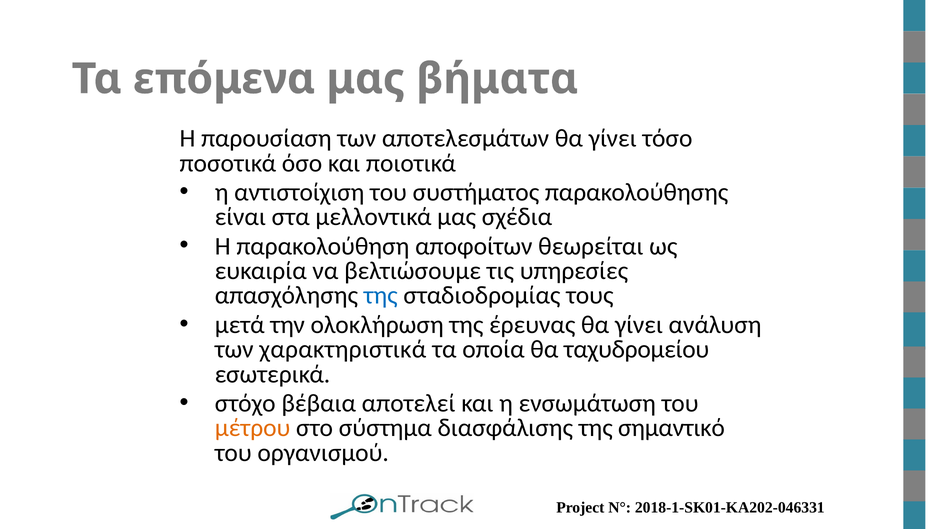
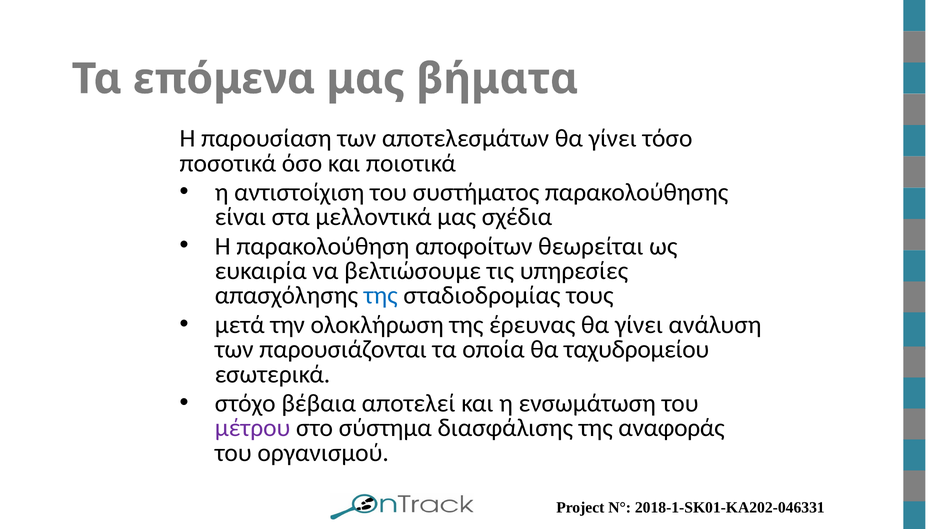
χαρακτηριστικά: χαρακτηριστικά -> παρουσιάζονται (343, 349)
μέτρου colour: orange -> purple (253, 428)
σημαντικό: σημαντικό -> αναφοράς (671, 428)
